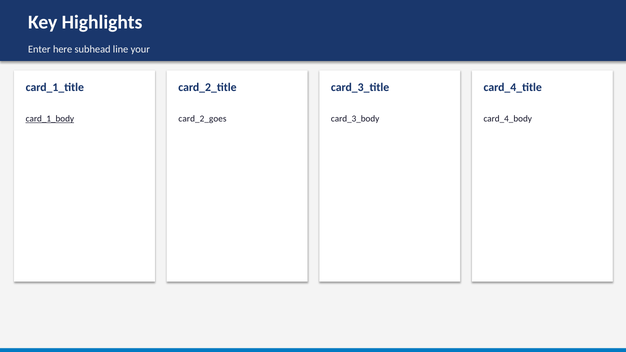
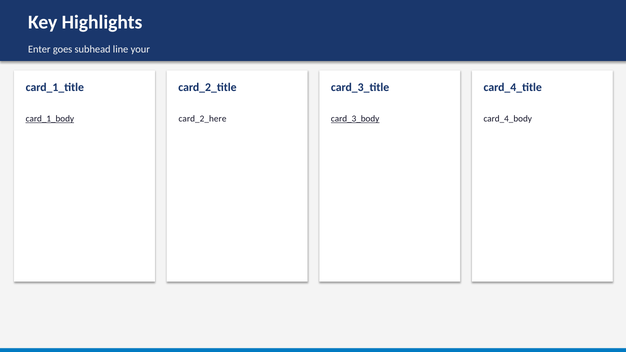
here: here -> goes (63, 49)
card_2_goes: card_2_goes -> card_2_here (202, 119)
card_3_body underline: none -> present (355, 119)
